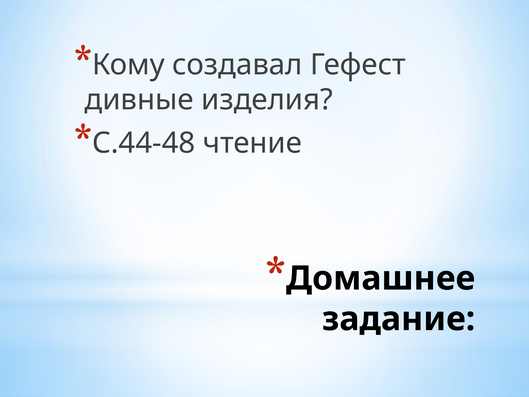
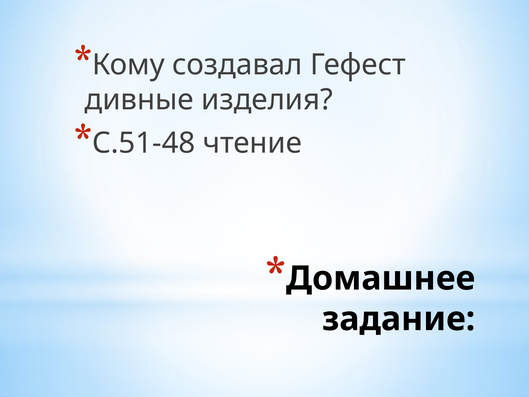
С.44-48: С.44-48 -> С.51-48 (144, 143)
